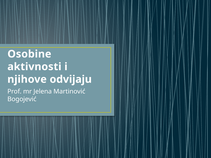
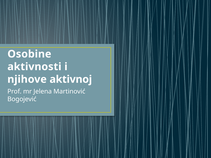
odvijaju: odvijaju -> aktivnoj (71, 79)
